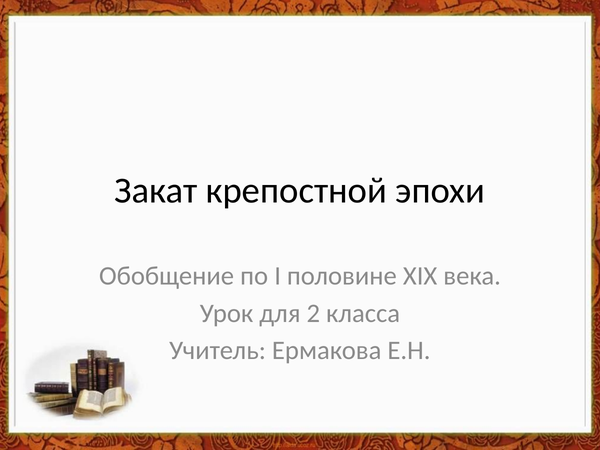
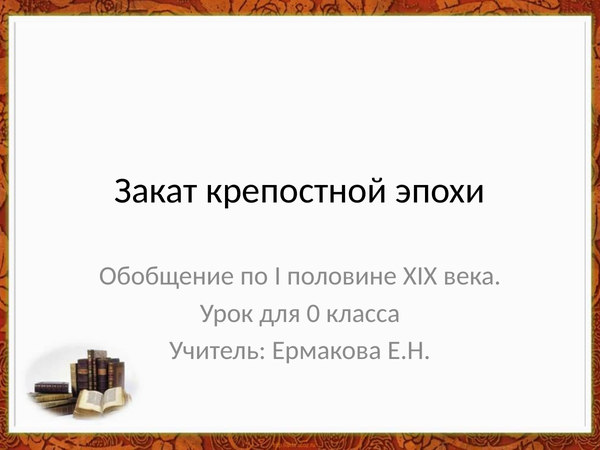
2: 2 -> 0 (313, 313)
